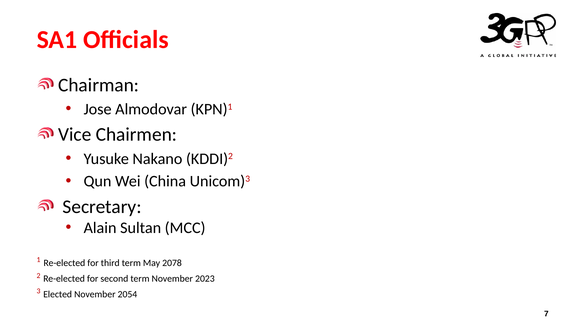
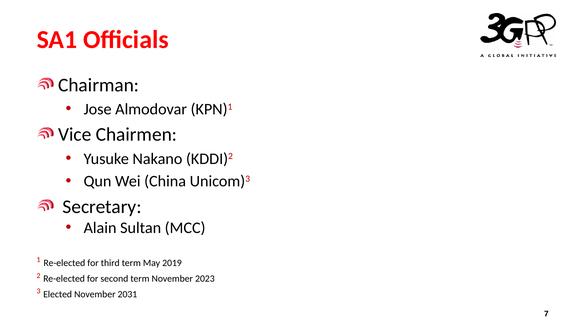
2078: 2078 -> 2019 (172, 263)
2054: 2054 -> 2031 (127, 294)
